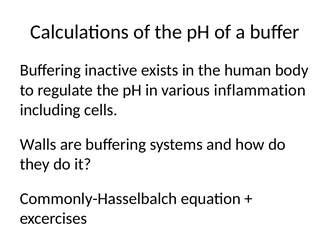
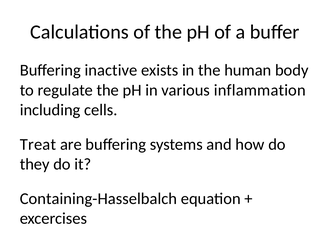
Walls: Walls -> Treat (38, 145)
Commonly-Hasselbalch: Commonly-Hasselbalch -> Containing-Hasselbalch (98, 199)
